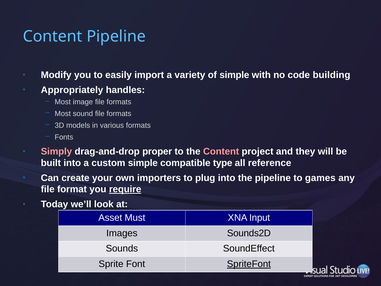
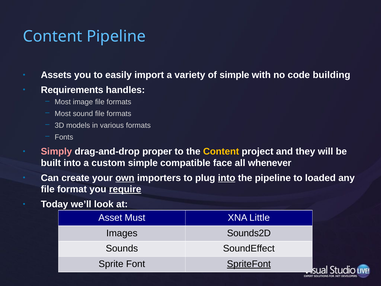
Modify: Modify -> Assets (56, 75)
Appropriately: Appropriately -> Requirements (72, 90)
Content colour: pink -> yellow (221, 151)
type: type -> face (223, 163)
reference: reference -> whenever (270, 163)
own underline: none -> present (125, 178)
into underline: none -> present (227, 178)
games: games -> loaded (320, 178)
Input: Input -> Little (260, 217)
